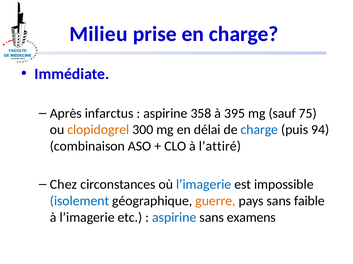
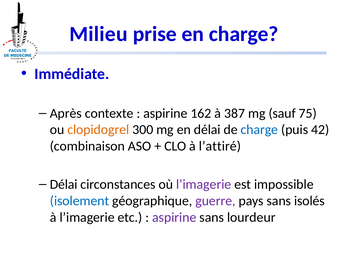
infarctus: infarctus -> contexte (109, 114)
358: 358 -> 162 (201, 114)
395: 395 -> 387 (235, 114)
94: 94 -> 42 (320, 130)
Chez: Chez -> Délai (64, 185)
l’imagerie colour: blue -> purple (204, 185)
guerre colour: orange -> purple (215, 201)
faible: faible -> isolés (309, 201)
aspirine colour: blue -> purple (174, 218)
examens: examens -> lourdeur (251, 218)
